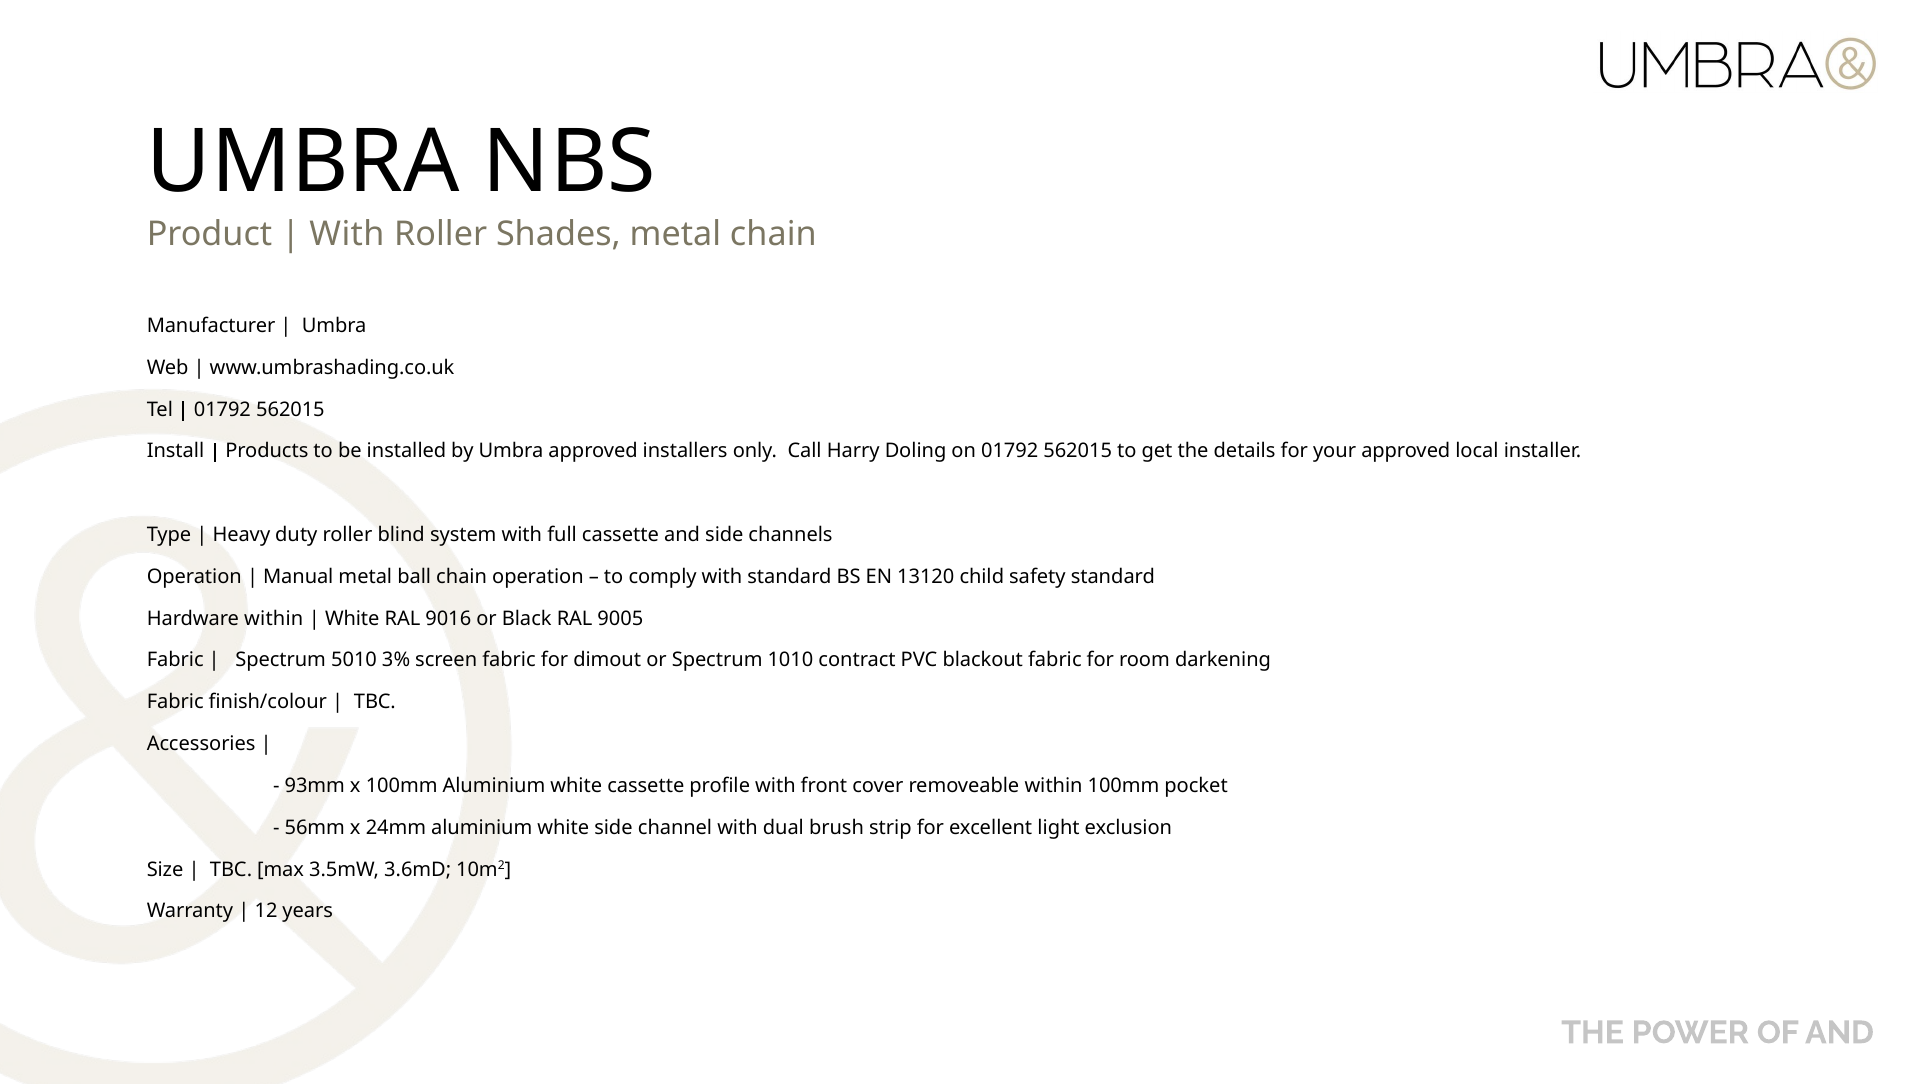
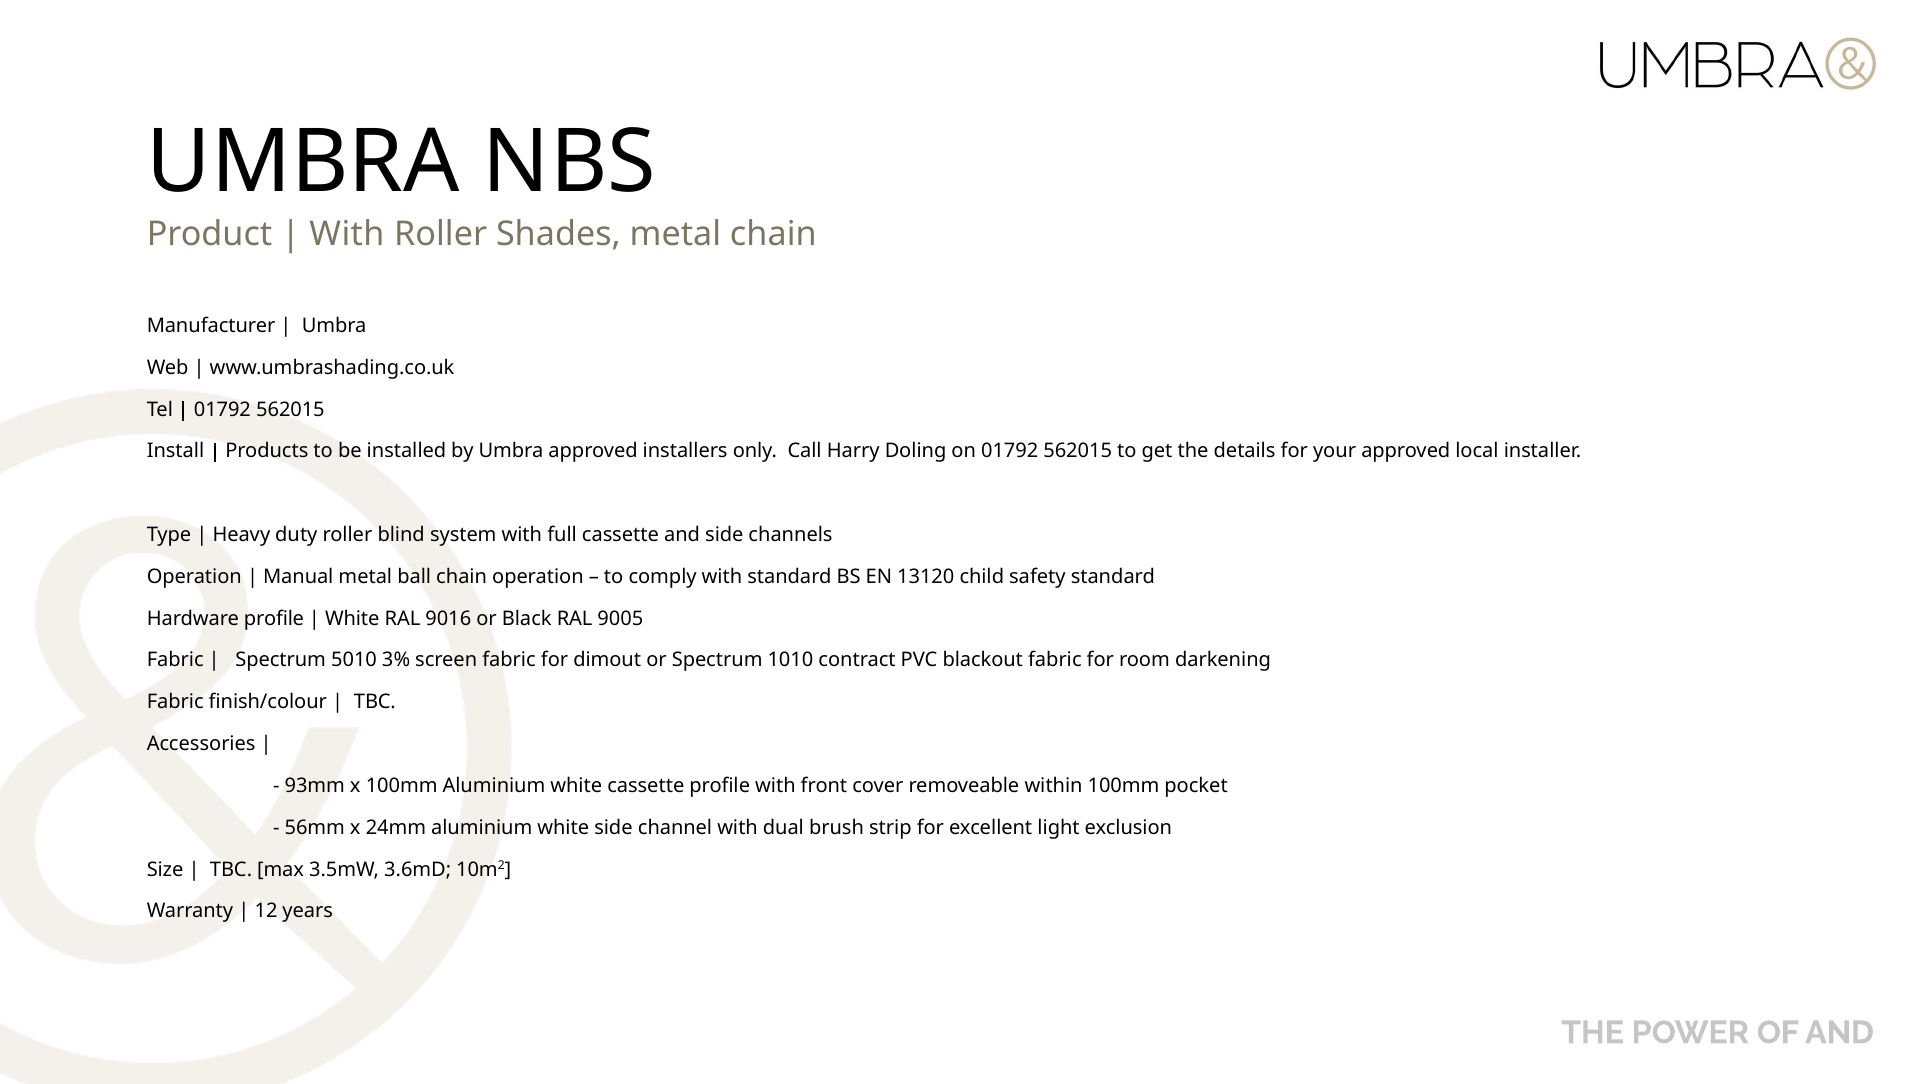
Hardware within: within -> profile (274, 618)
